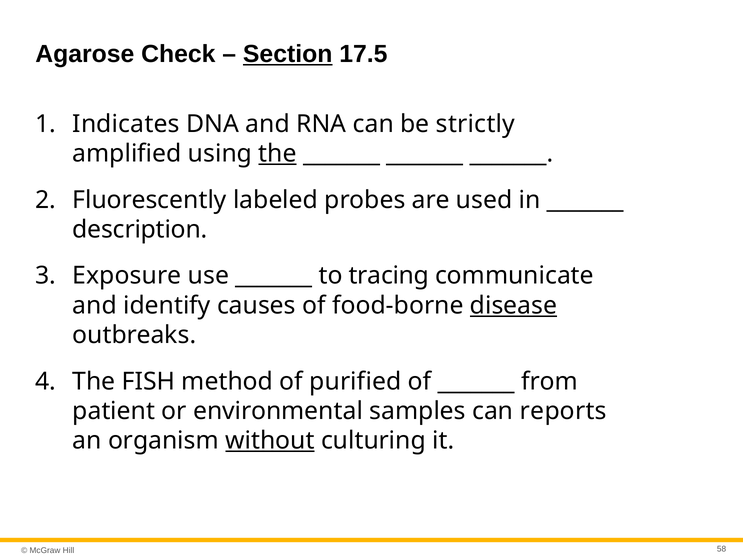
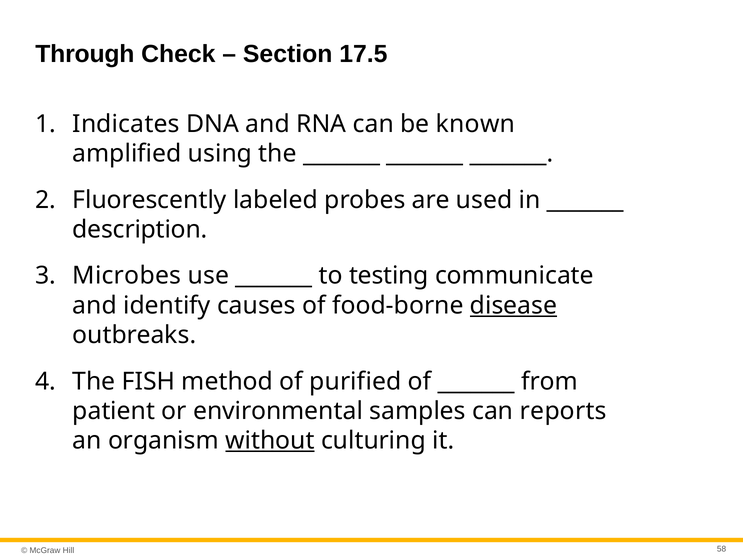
Agarose: Agarose -> Through (85, 54)
Section underline: present -> none (288, 54)
strictly: strictly -> known (475, 124)
the underline: present -> none (278, 154)
Exposure: Exposure -> Microbes (127, 276)
tracing: tracing -> testing (389, 276)
